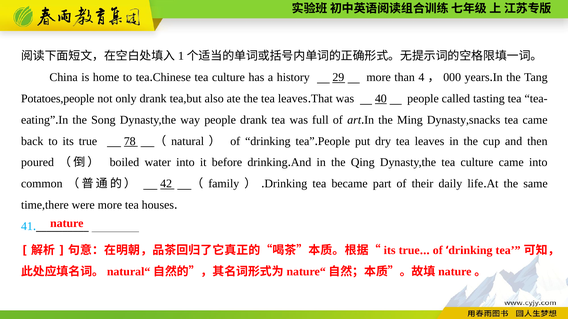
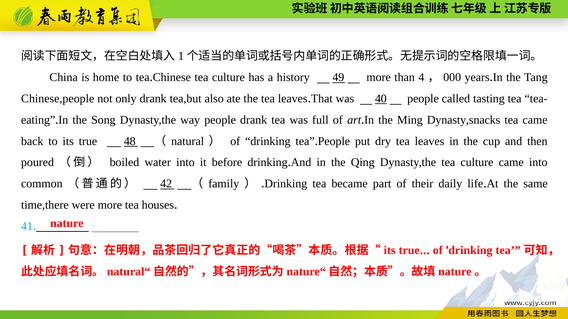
29: 29 -> 49 (338, 77)
Potatoes,people: Potatoes,people -> Chinese,people (58, 99)
78: 78 -> 48 (130, 141)
